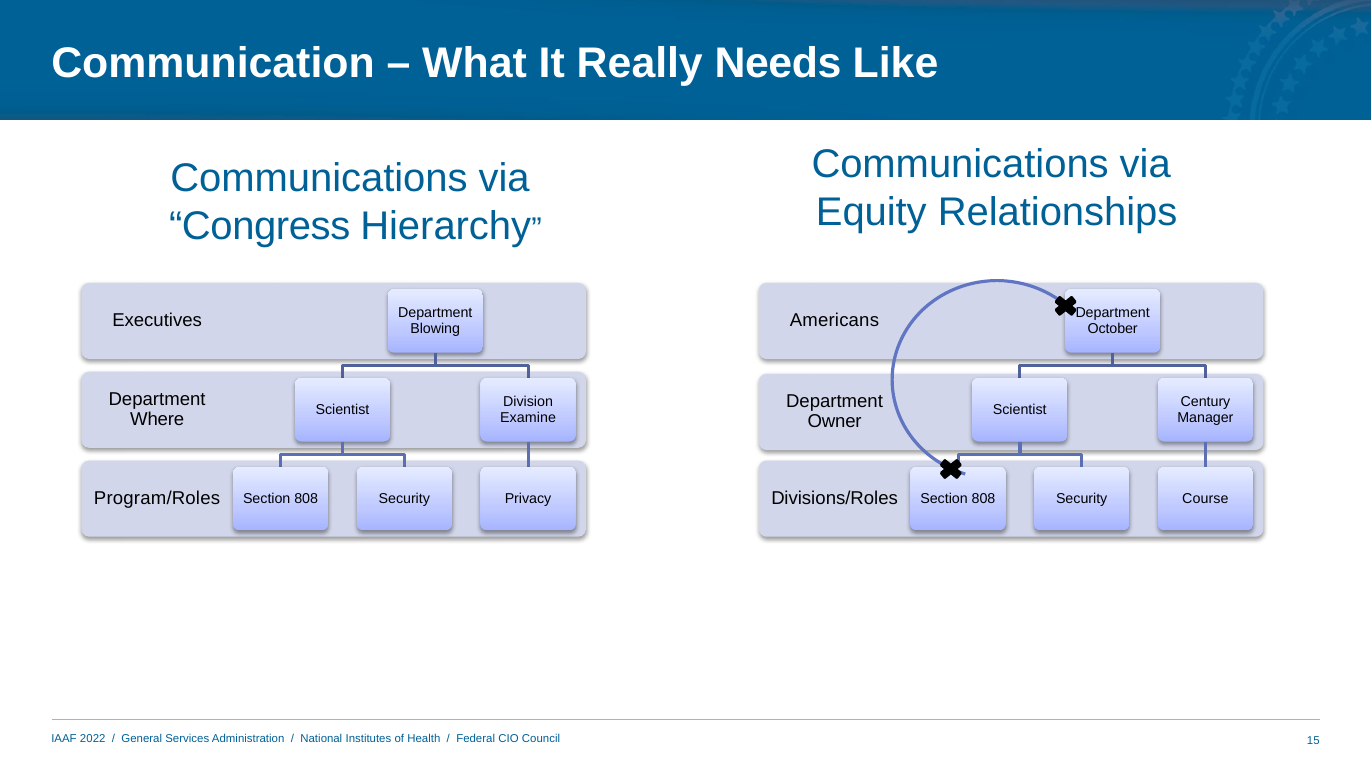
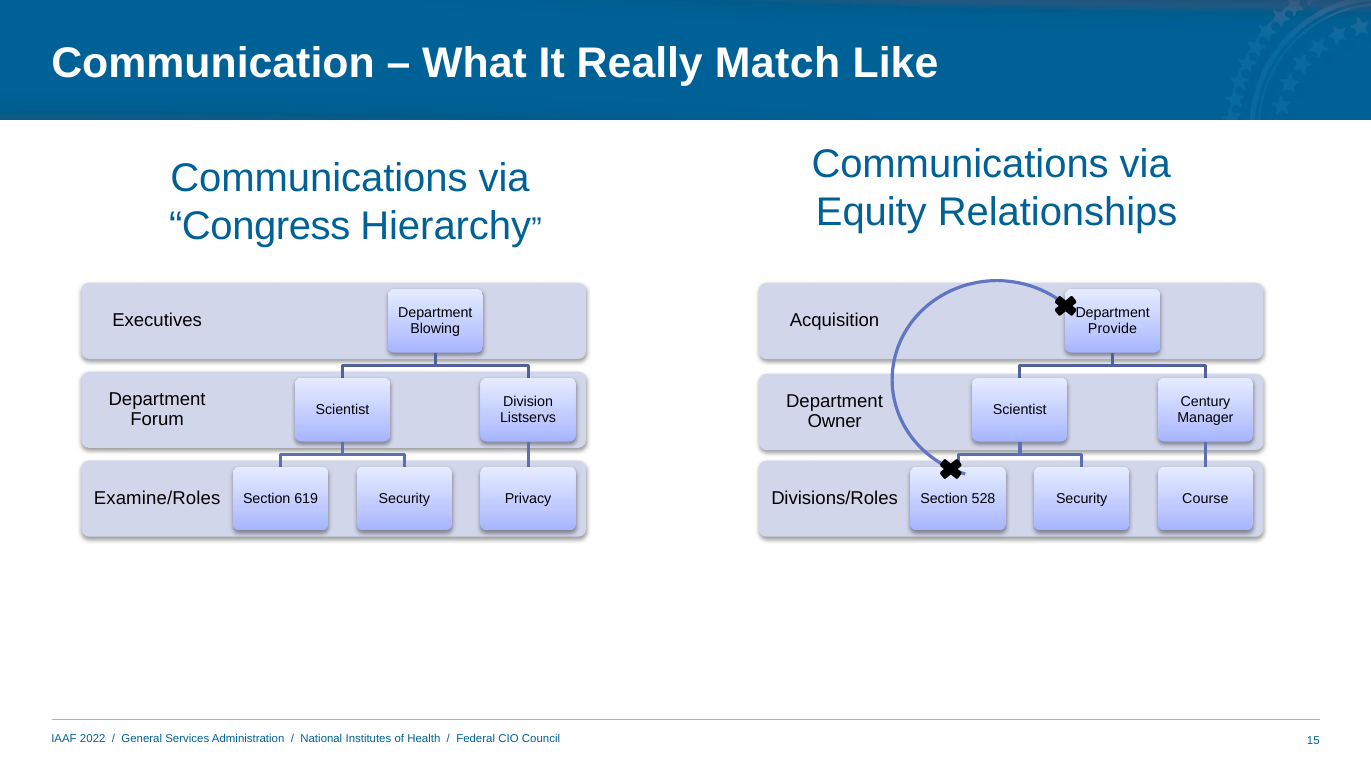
Needs: Needs -> Match (778, 64)
Americans: Americans -> Acquisition (835, 321)
October: October -> Provide (1113, 329)
Examine: Examine -> Listservs (528, 418)
Where: Where -> Forum (157, 420)
Program/Roles: Program/Roles -> Examine/Roles (157, 499)
808: 808 -> 619 (306, 499)
808: 808 -> 528 (984, 499)
